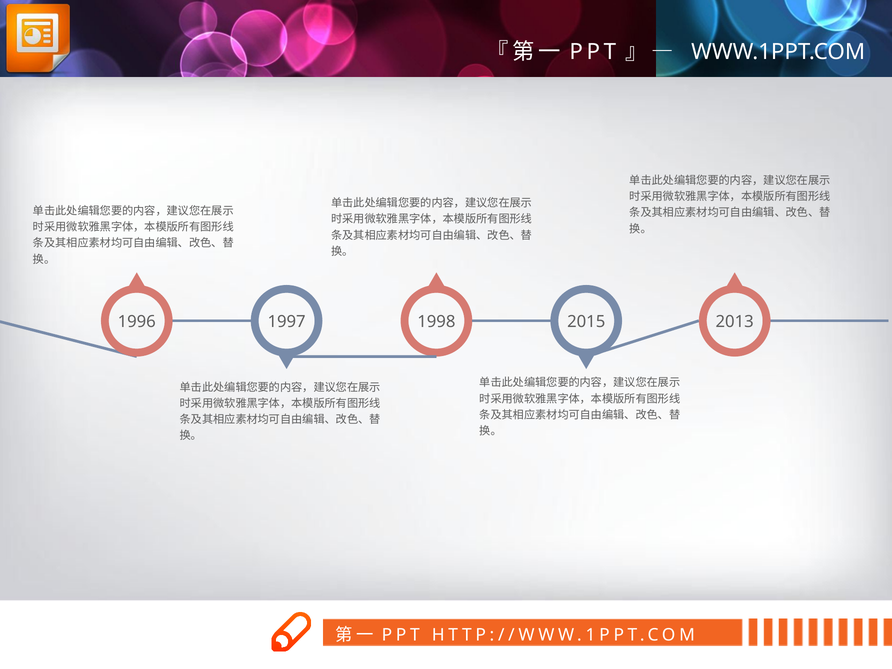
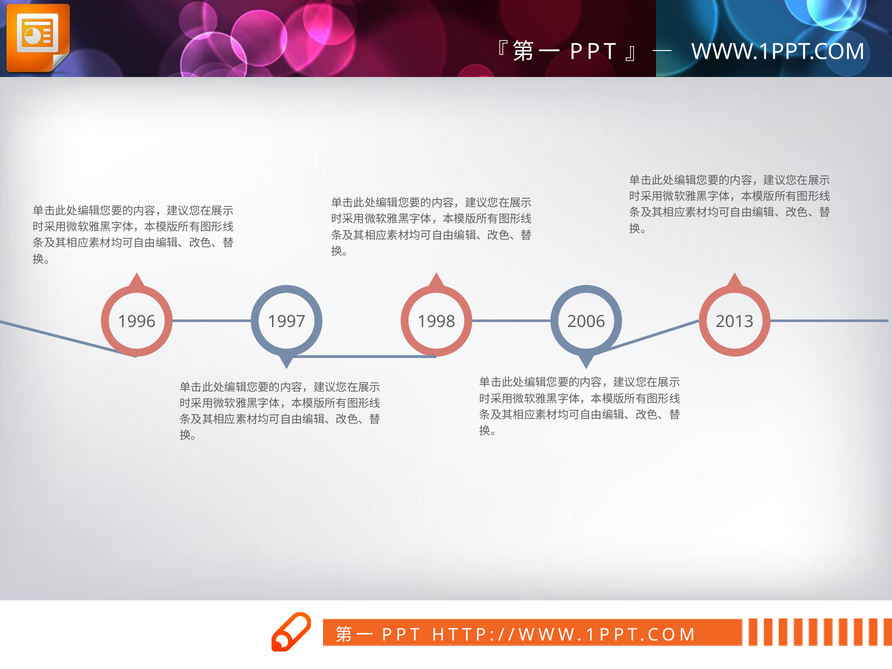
2015: 2015 -> 2006 (586, 322)
